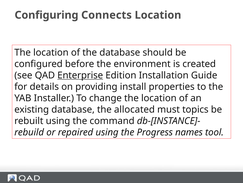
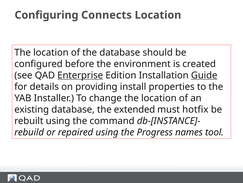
Guide underline: none -> present (204, 75)
allocated: allocated -> extended (134, 109)
topics: topics -> hotfix (195, 109)
